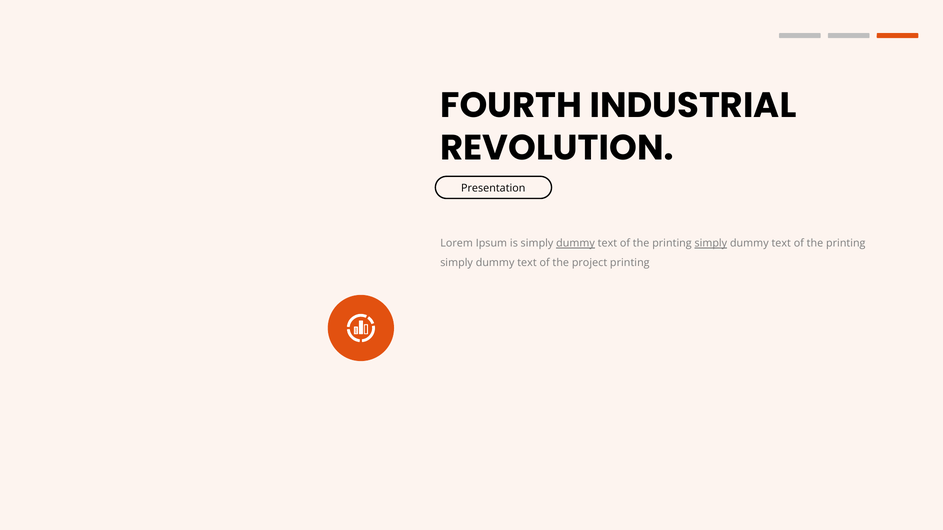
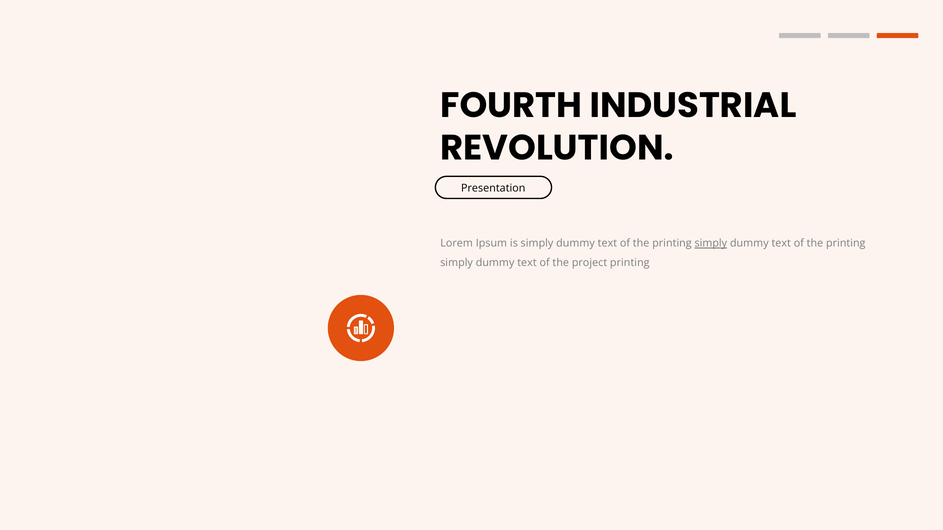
dummy underline: present -> none (575, 244)
